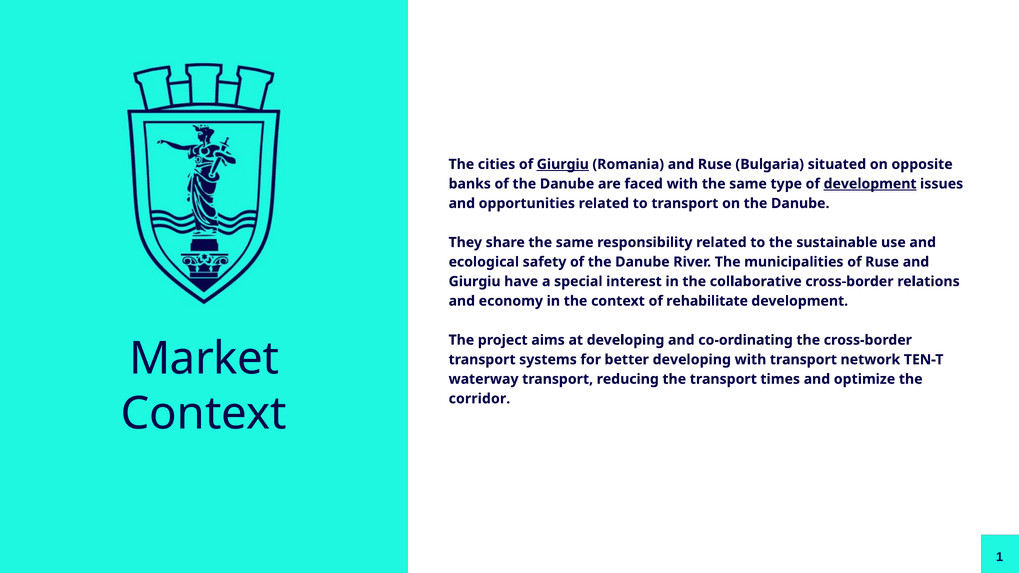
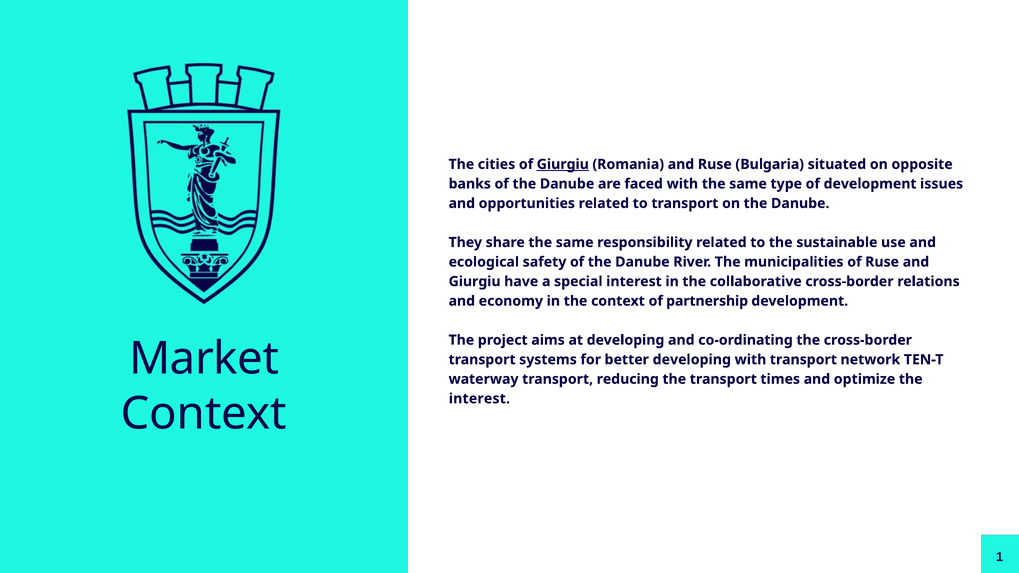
development underline: present -> none (870, 184)
rehabilitate: rehabilitate -> partnership (707, 301)
corridor: corridor -> interest (479, 399)
